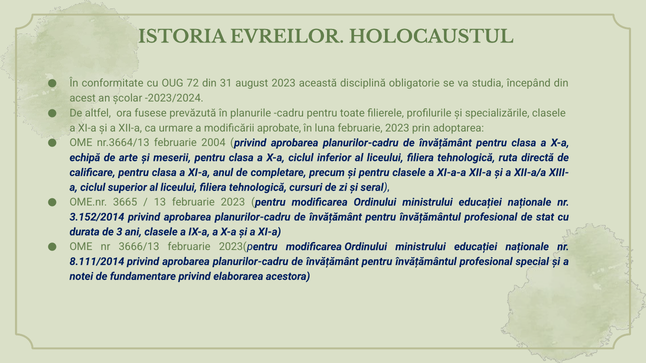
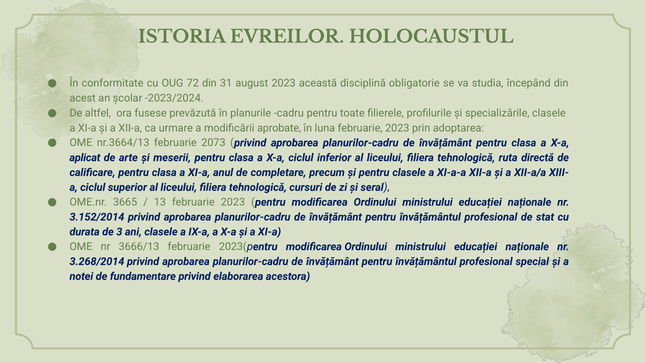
2004: 2004 -> 2073 (213, 143)
echipă: echipă -> aplicat (85, 158)
8.111/2014: 8.111/2014 -> 3.268/2014 (97, 262)
